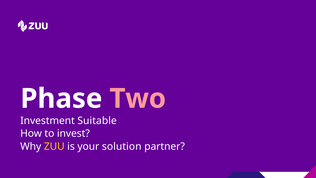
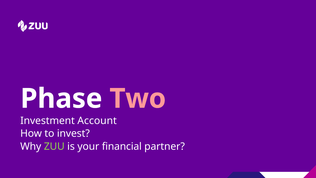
Suitable: Suitable -> Account (97, 121)
ZUU colour: yellow -> light green (54, 146)
solution: solution -> financial (122, 146)
